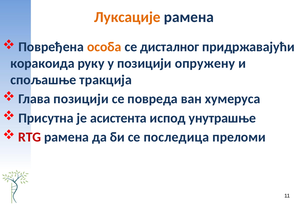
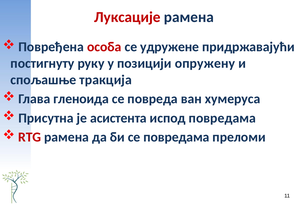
Луксације colour: orange -> red (127, 17)
особа colour: orange -> red (104, 47)
дисталног: дисталног -> удружене (170, 47)
коракоида: коракоида -> постигнуту (42, 63)
Глава позицији: позицији -> гленоида (81, 99)
испод унутрашње: унутрашње -> повредама (222, 118)
се последица: последица -> повредама (176, 137)
